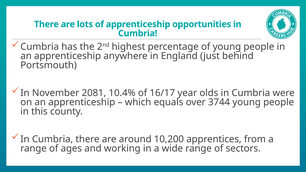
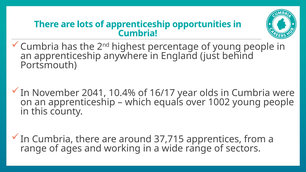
2081: 2081 -> 2041 (94, 93)
3744: 3744 -> 1002 (219, 102)
10,200: 10,200 -> 37,715 (169, 139)
